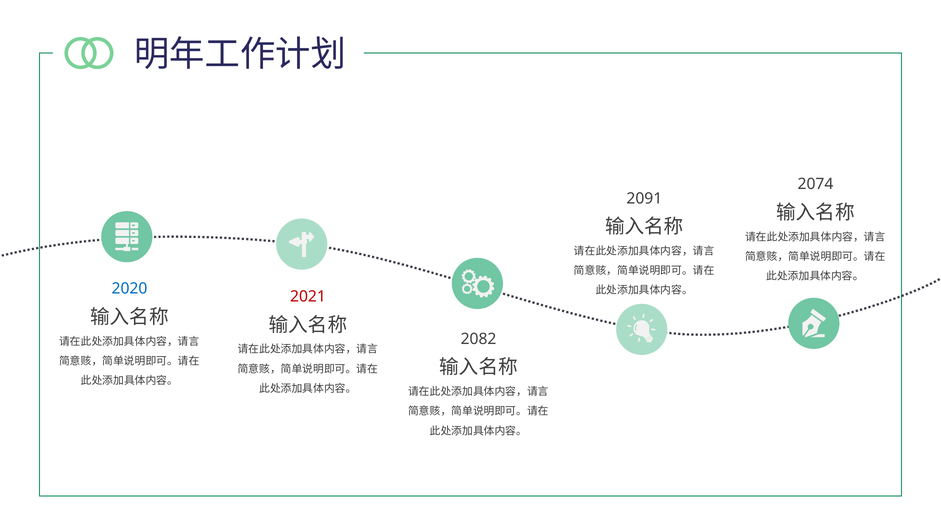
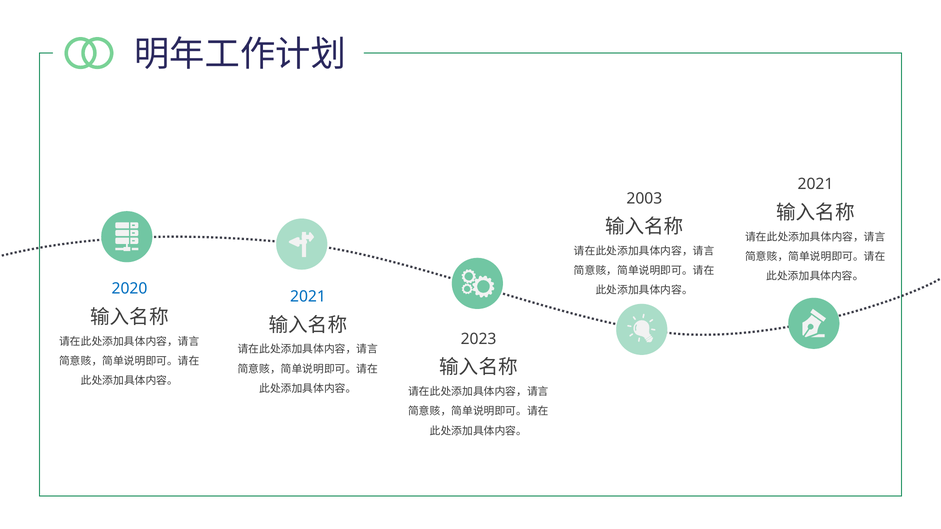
2074: 2074 -> 2021 (815, 184)
2091: 2091 -> 2003 (644, 199)
2021 colour: red -> blue (308, 297)
2082: 2082 -> 2023 (479, 339)
